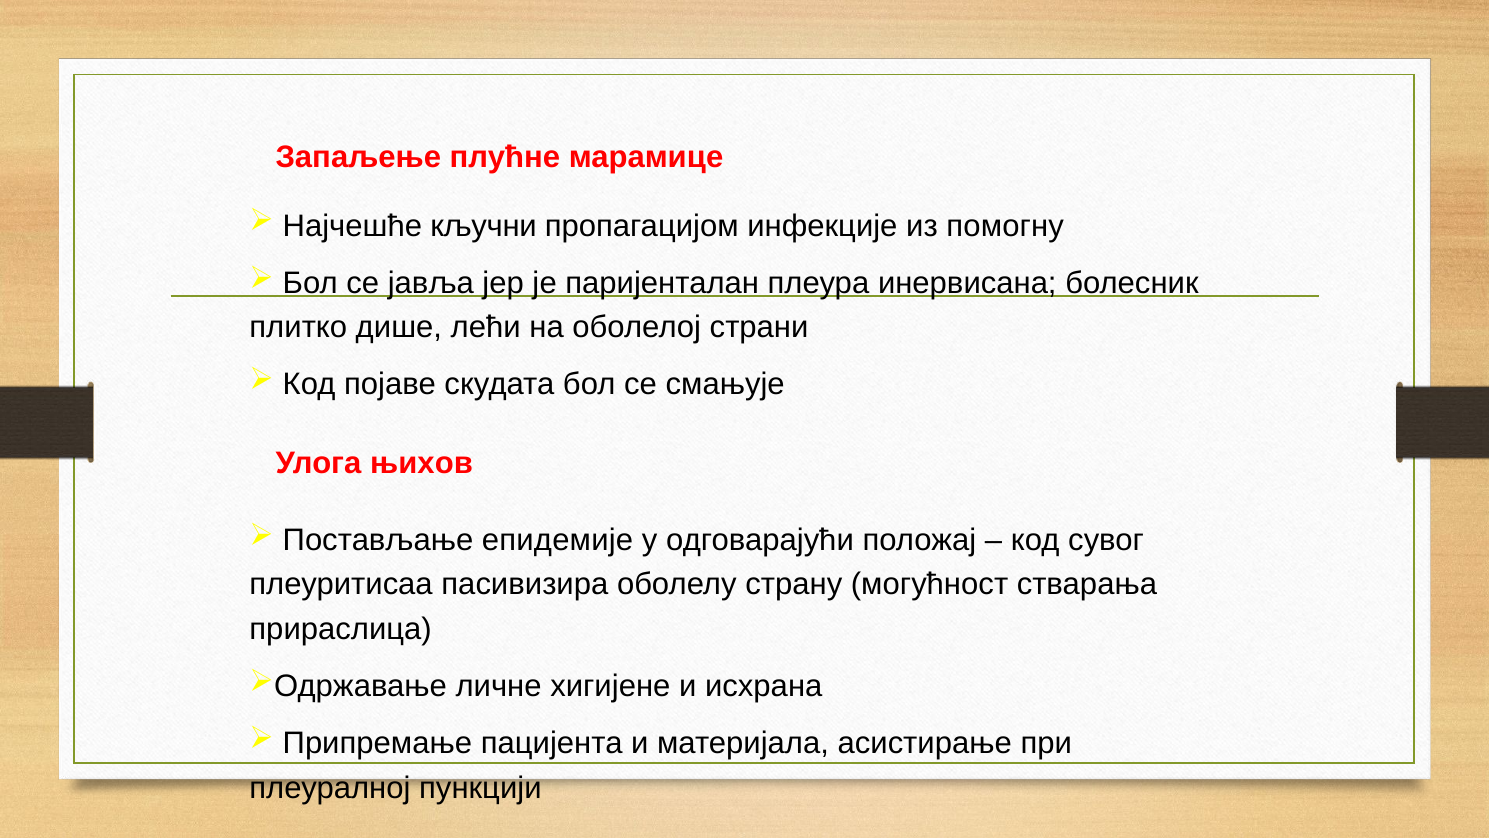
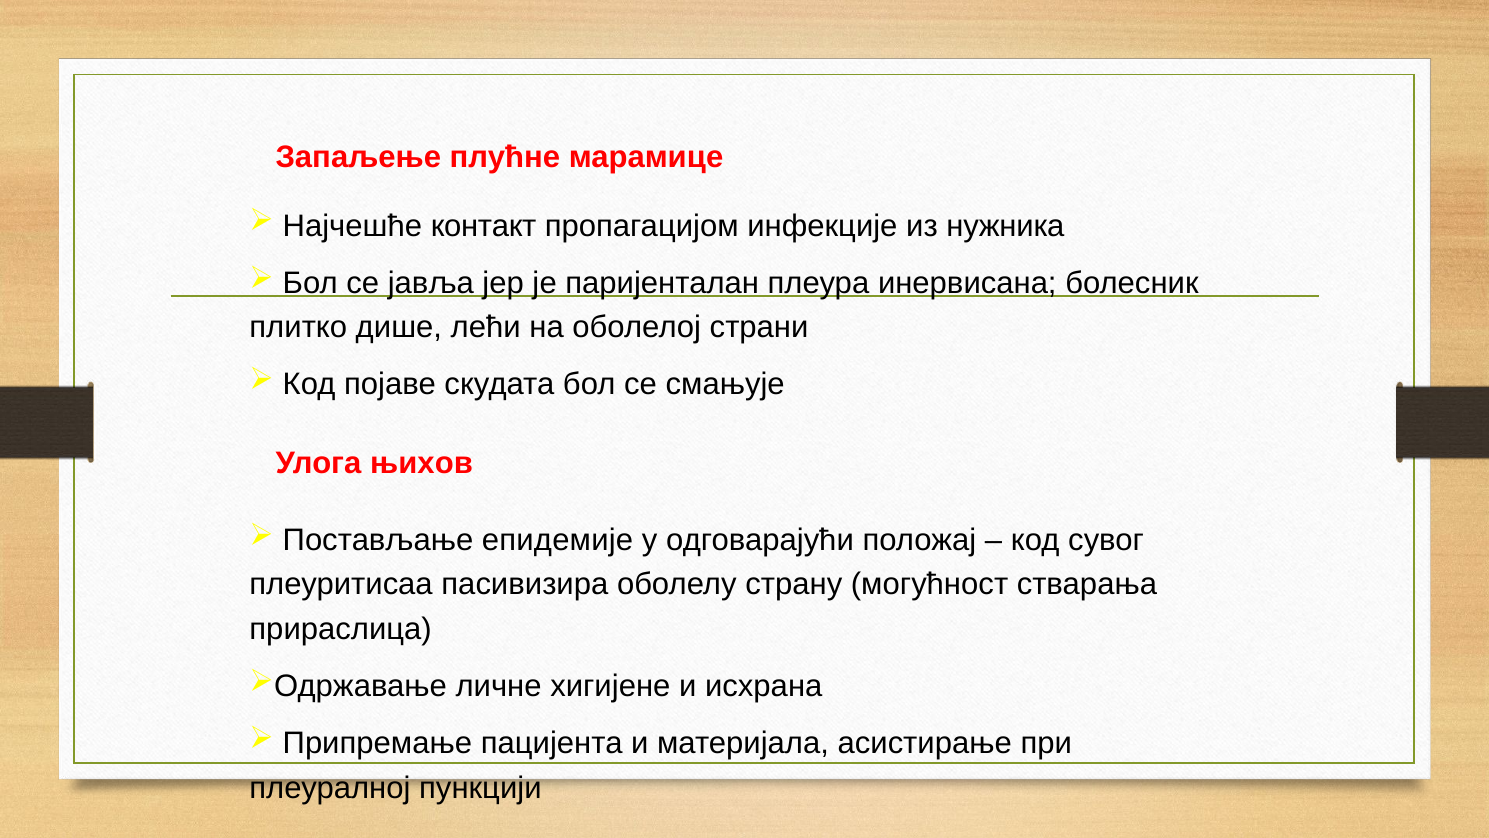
кључни: кључни -> контакт (484, 226)
помогну: помогну -> нужника (1005, 226)
